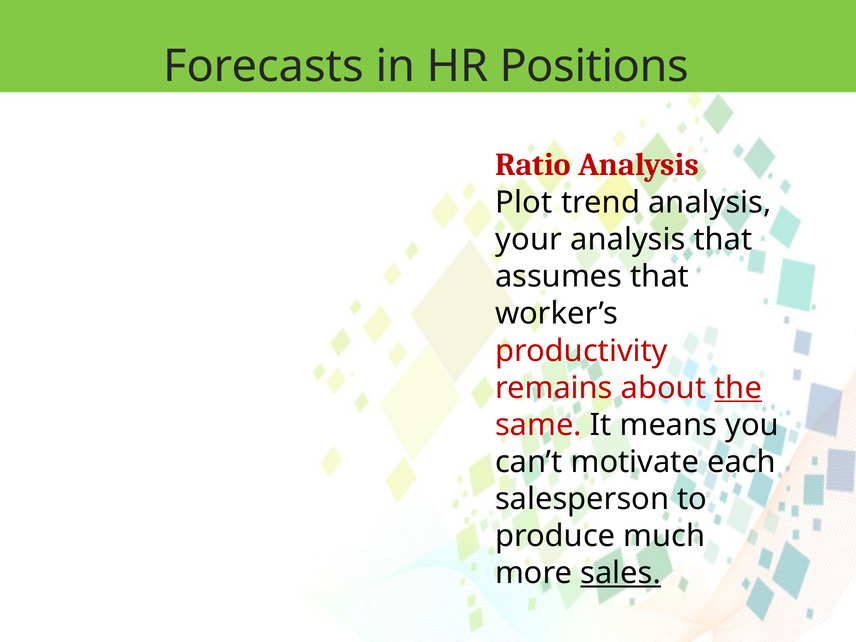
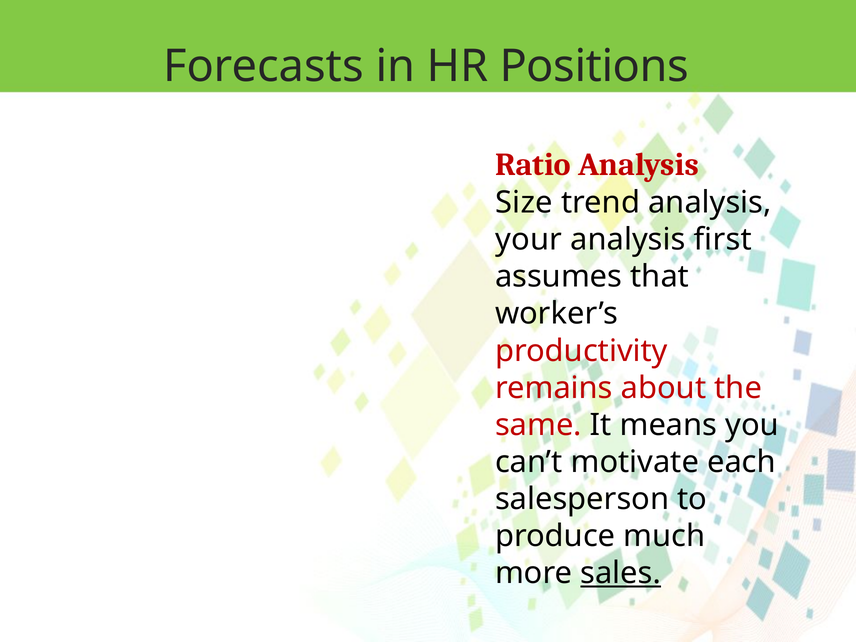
Plot: Plot -> Size (524, 203)
analysis that: that -> first (723, 240)
the underline: present -> none (738, 388)
